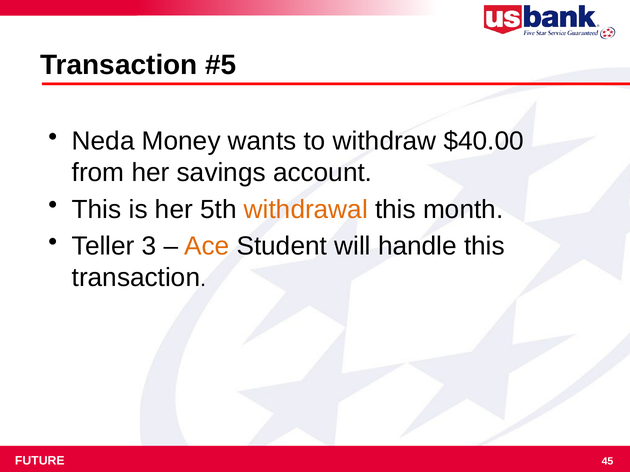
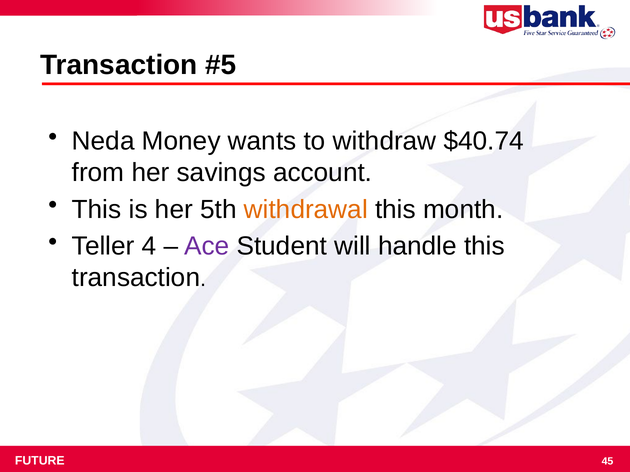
$40.00: $40.00 -> $40.74 (484, 141)
3: 3 -> 4 (149, 246)
Ace colour: orange -> purple (207, 246)
